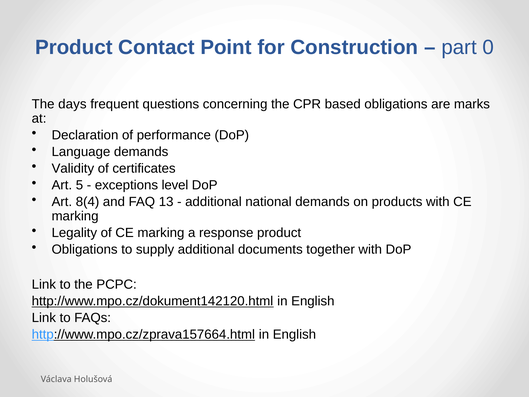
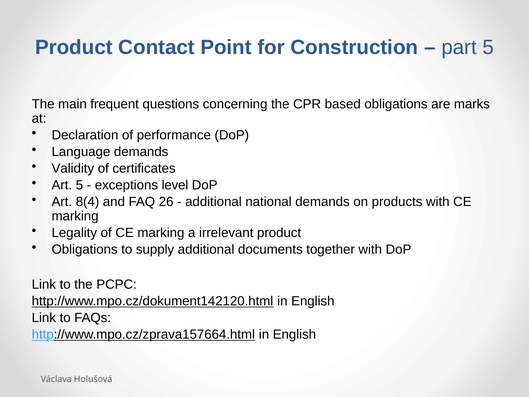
part 0: 0 -> 5 (488, 47)
days: days -> main (72, 104)
13: 13 -> 26 (166, 202)
response: response -> irrelevant (226, 233)
